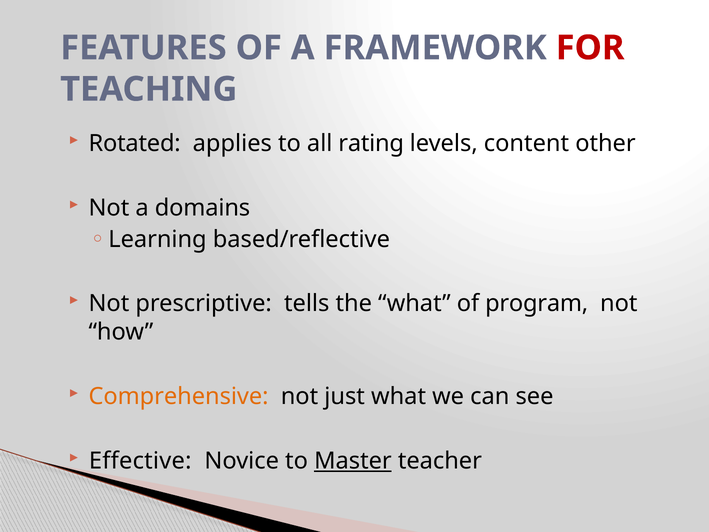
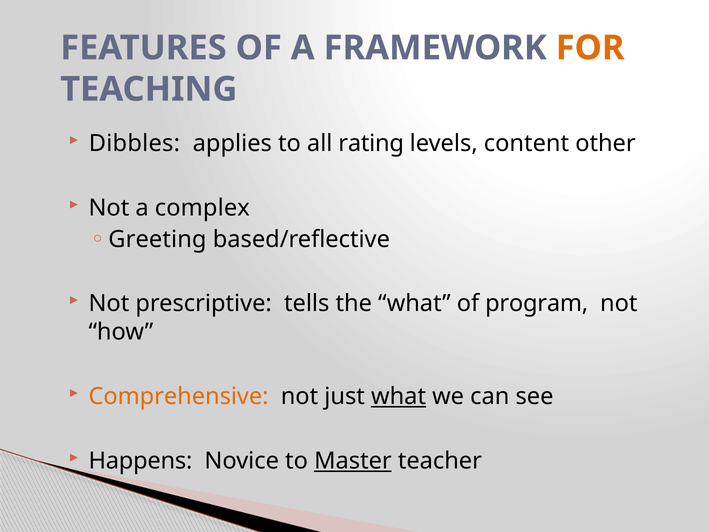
FOR colour: red -> orange (590, 48)
Rotated: Rotated -> Dibbles (134, 143)
domains: domains -> complex (202, 208)
Learning: Learning -> Greeting (157, 240)
what underline: none -> present (399, 396)
Effective: Effective -> Happens (140, 461)
